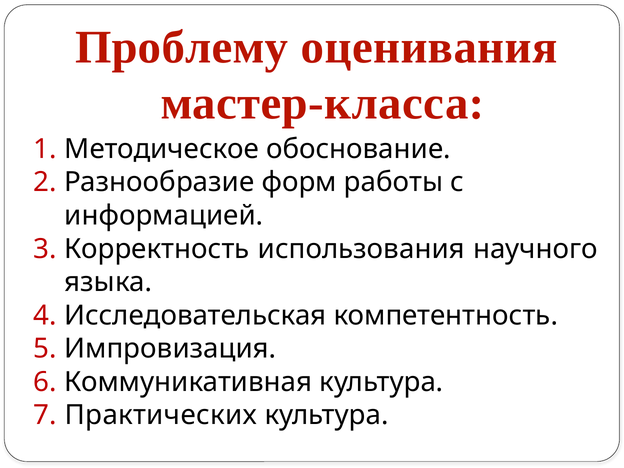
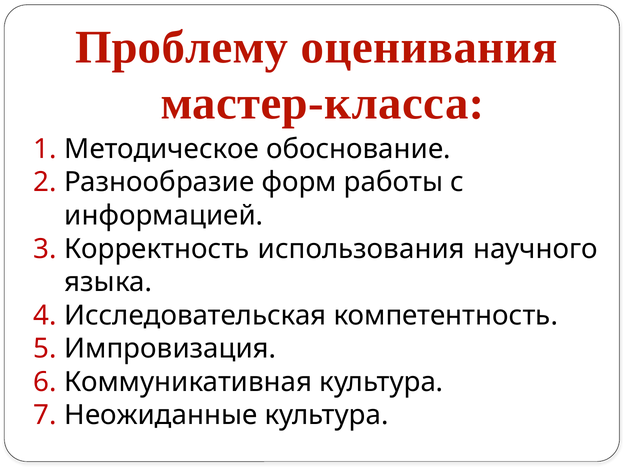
Практических: Практических -> Неожиданные (161, 415)
